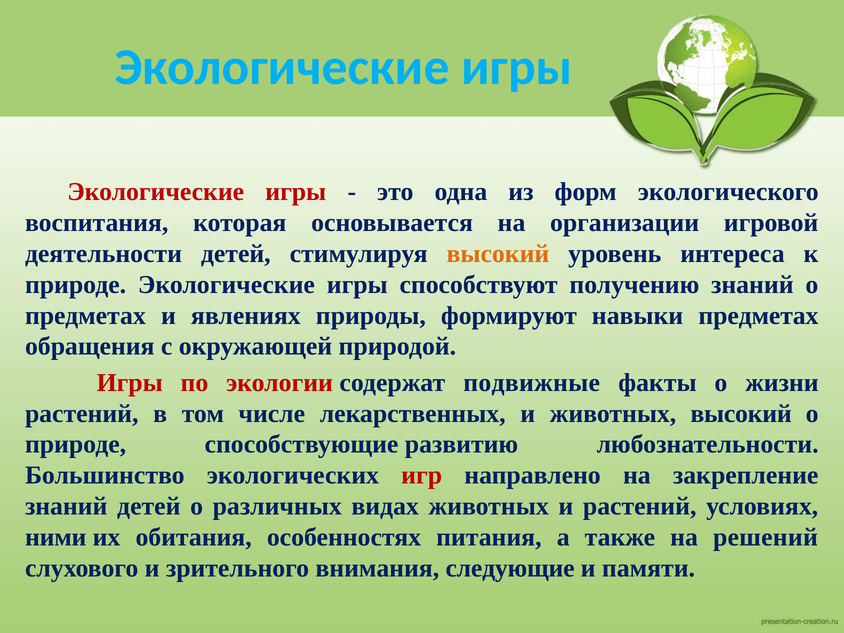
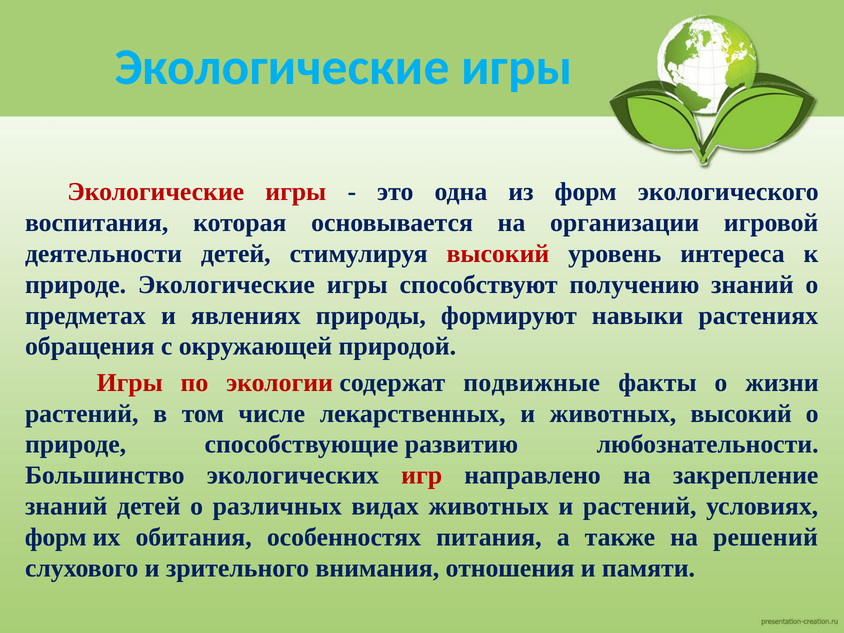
высокий colour: orange -> red (498, 254)
навыки предметах: предметах -> растениях (758, 316)
ними: ними -> форм (56, 537)
следующие: следующие -> отношения (510, 568)
